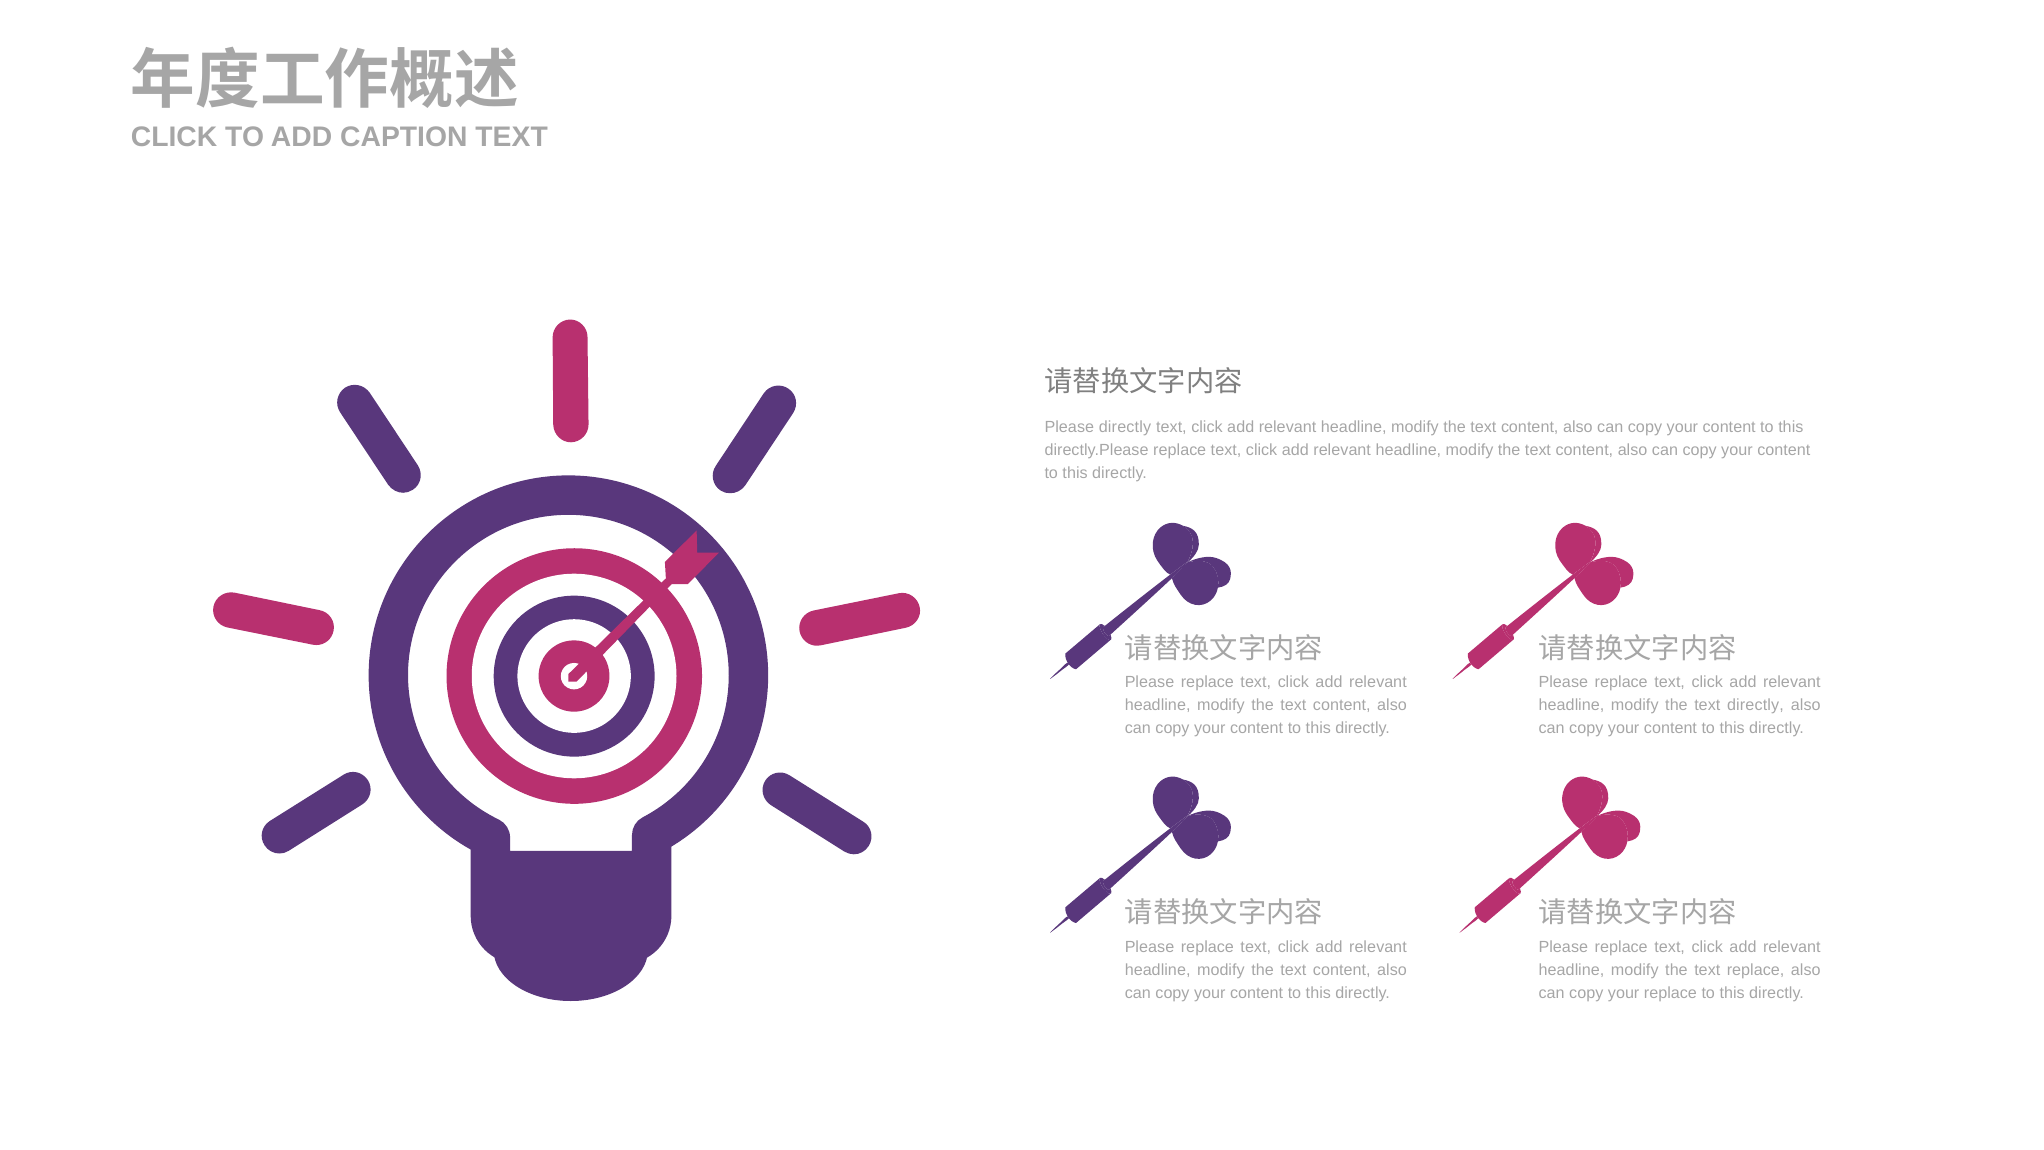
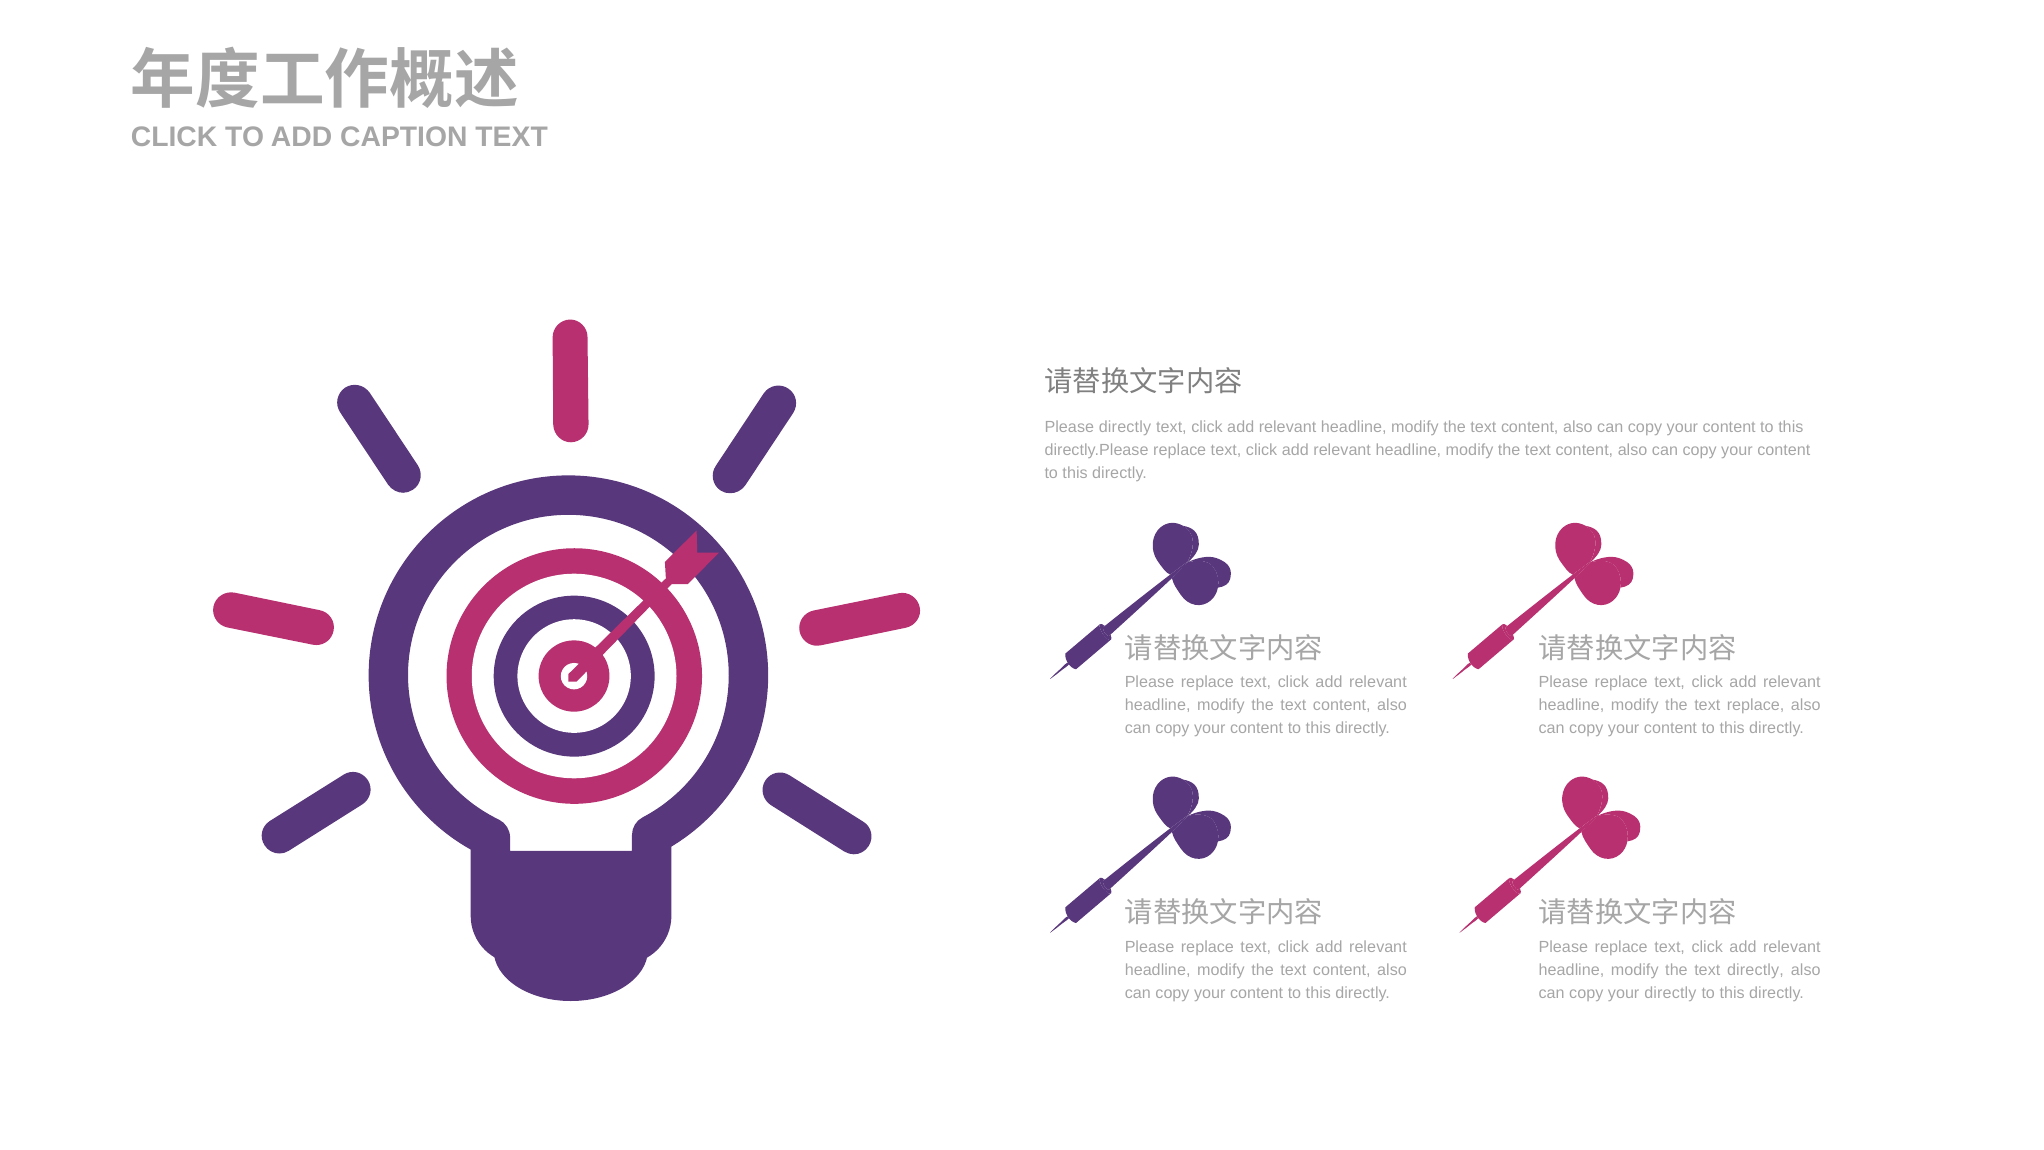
text directly: directly -> replace (1756, 705)
text replace: replace -> directly (1755, 970)
your replace: replace -> directly (1670, 993)
